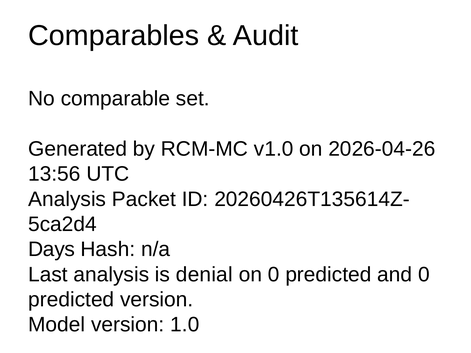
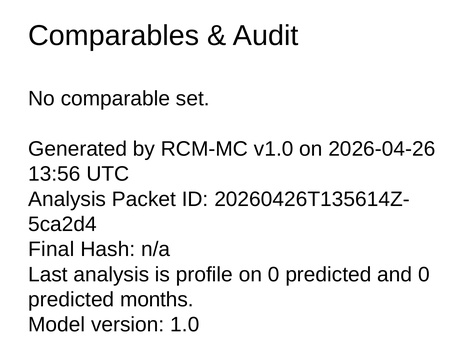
Days: Days -> Final (51, 250)
denial: denial -> profile (204, 275)
predicted version: version -> months (157, 300)
